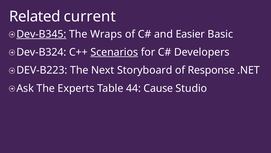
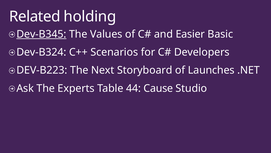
current: current -> holding (90, 16)
Wraps: Wraps -> Values (106, 34)
Scenarios underline: present -> none (114, 52)
Response: Response -> Launches (211, 70)
